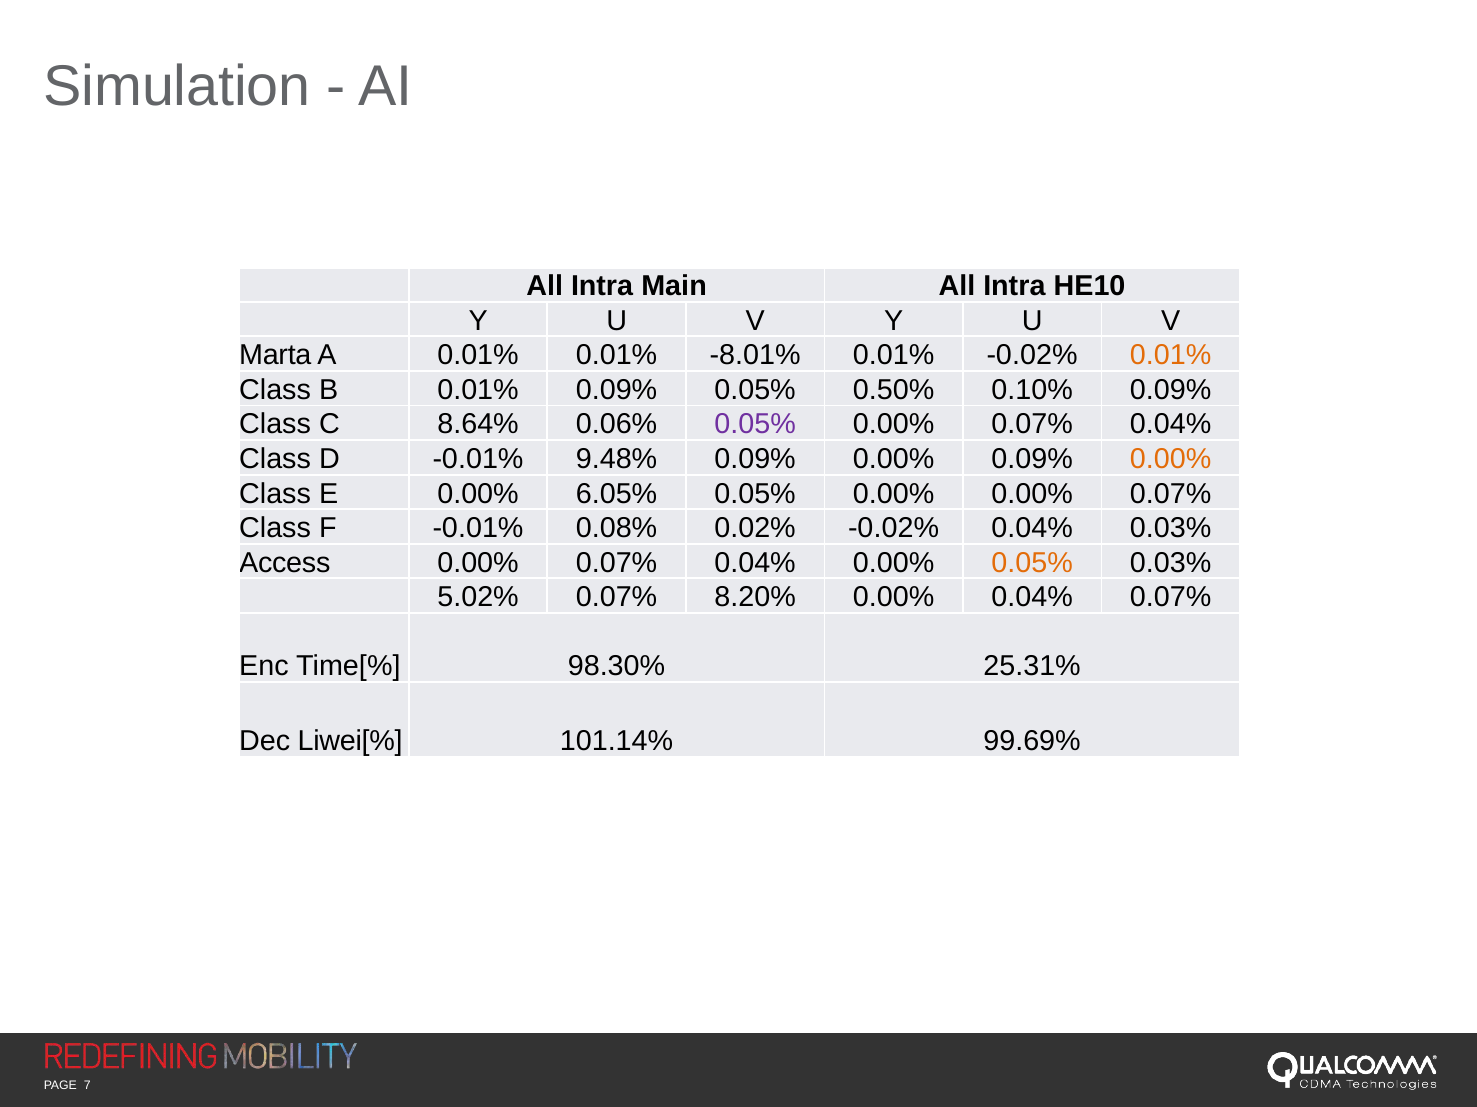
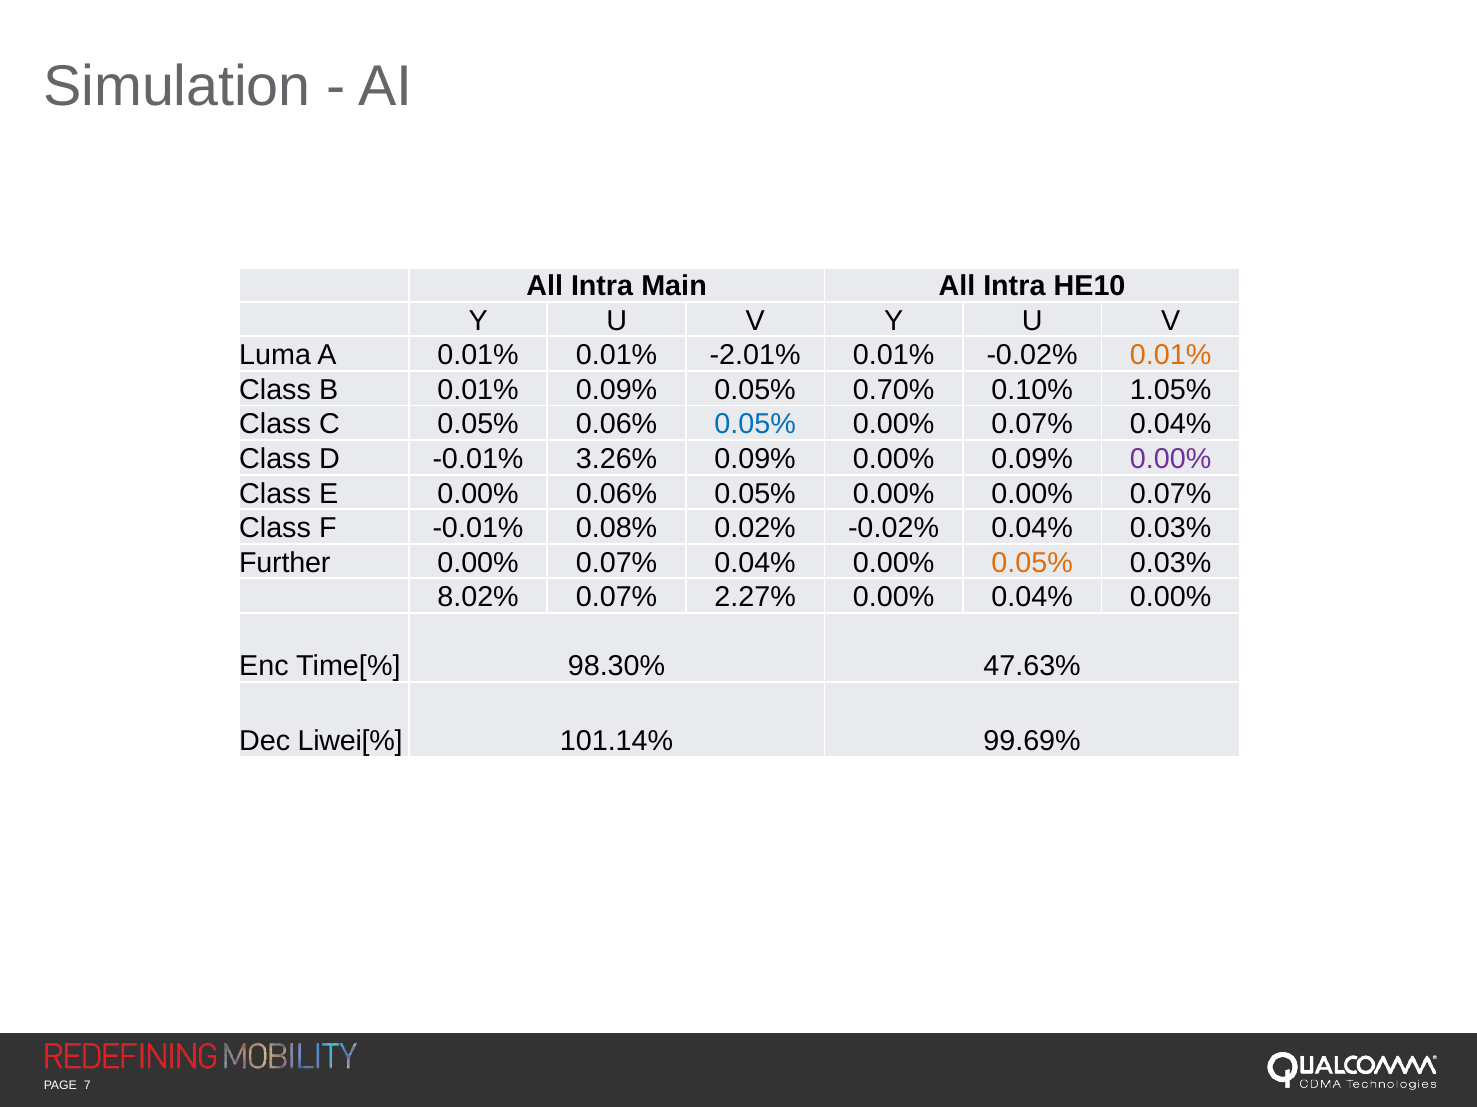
Marta: Marta -> Luma (275, 356)
-8.01%: -8.01% -> -2.01% (755, 356)
0.50%: 0.50% -> 0.70% (894, 390)
0.10% 0.09%: 0.09% -> 1.05% (1171, 390)
C 8.64%: 8.64% -> 0.05% (478, 425)
0.05% colour: purple -> blue (755, 425)
9.48%: 9.48% -> 3.26% (617, 459)
0.00% colour: orange -> purple (1171, 459)
0.00% 6.05%: 6.05% -> 0.06% (617, 494)
Access: Access -> Further (285, 563)
5.02%: 5.02% -> 8.02% (478, 598)
8.20%: 8.20% -> 2.27% (755, 598)
0.00% 0.04% 0.07%: 0.07% -> 0.00% (1171, 598)
25.31%: 25.31% -> 47.63% (1032, 667)
